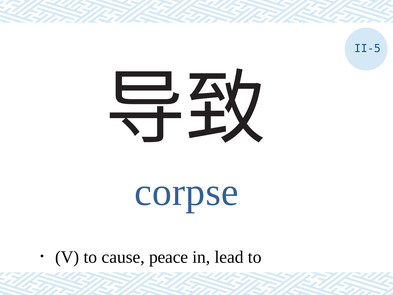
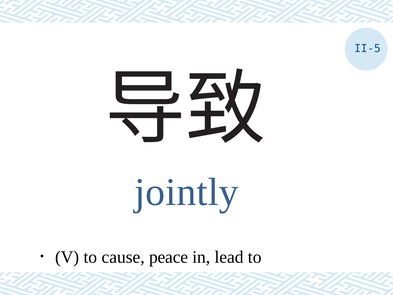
corpse: corpse -> jointly (186, 192)
